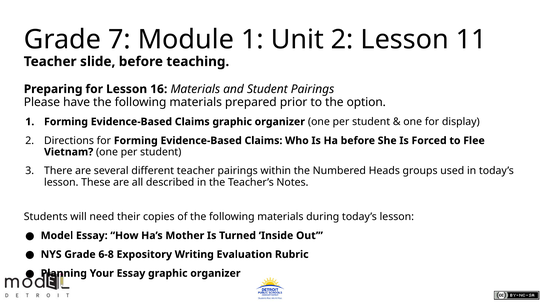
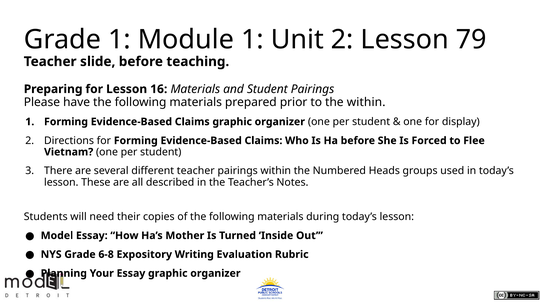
Grade 7: 7 -> 1 (119, 40)
11: 11 -> 79 (471, 40)
the option: option -> within (366, 102)
